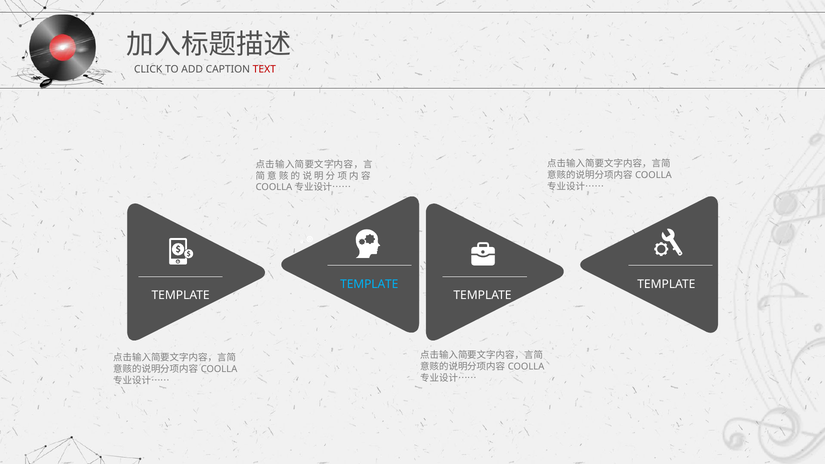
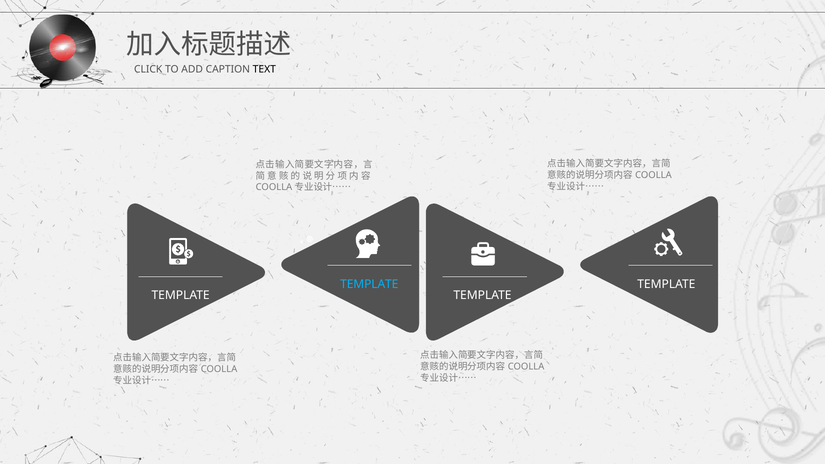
TEXT colour: red -> black (264, 69)
